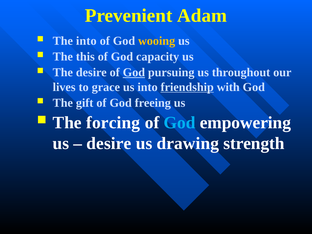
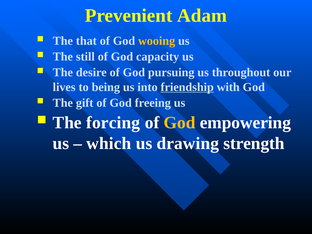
The into: into -> that (86, 41)
this: this -> still (85, 57)
God underline: present -> none (134, 72)
grace: grace -> being (106, 87)
God colour: light blue -> yellow (180, 123)
desire: desire -> which (109, 143)
